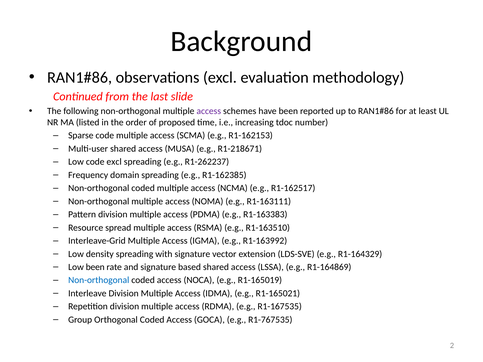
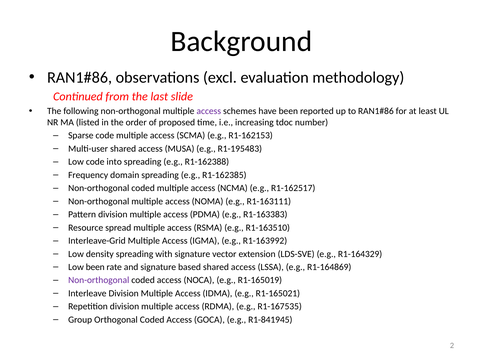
R1-218671: R1-218671 -> R1-195483 (240, 149)
code excl: excl -> into (114, 162)
R1-262237: R1-262237 -> R1-162388 (207, 162)
Non-orthogonal colour: blue -> purple (99, 280)
R1-767535: R1-767535 -> R1-841945 (270, 320)
